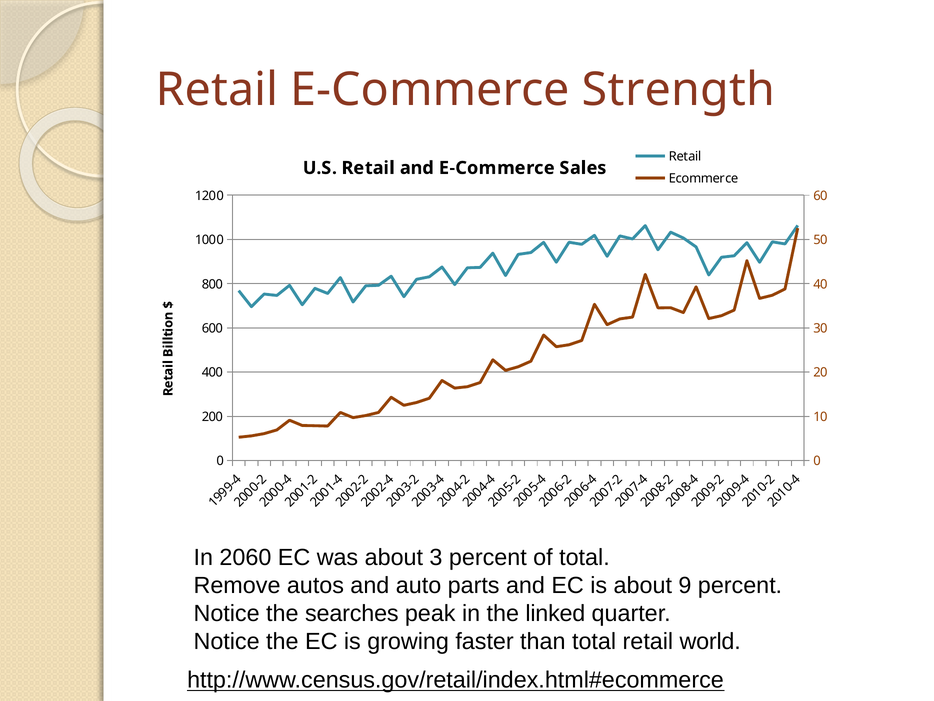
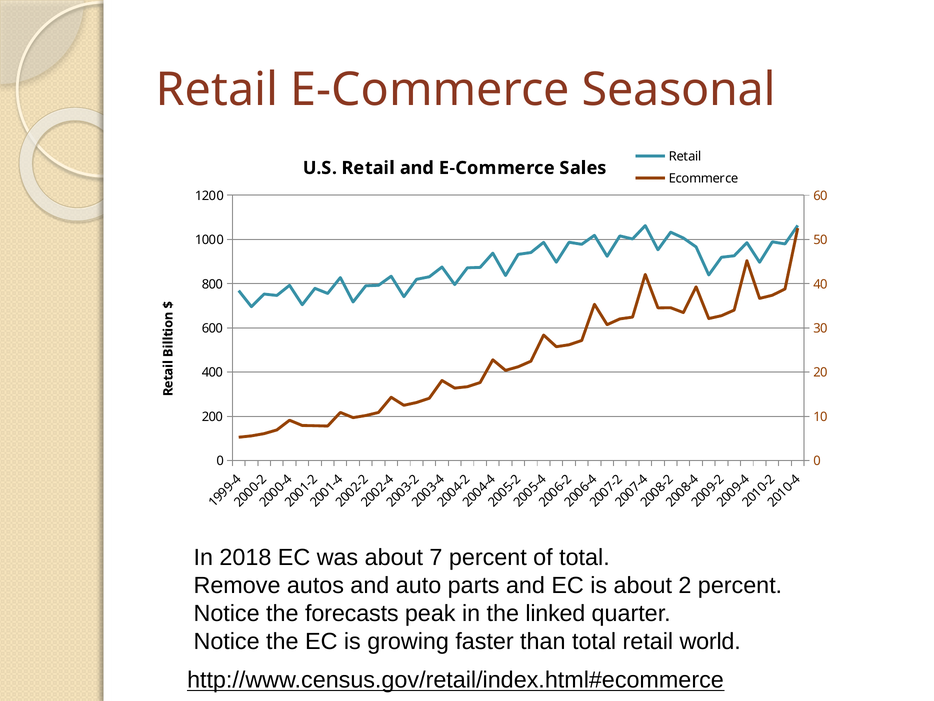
Strength: Strength -> Seasonal (679, 90)
2060: 2060 -> 2018 (245, 557)
3: 3 -> 7 (436, 557)
about 9: 9 -> 2 (685, 585)
searches: searches -> forecasts (352, 613)
